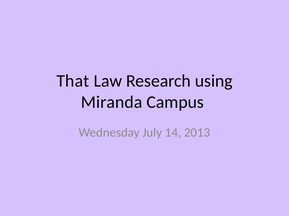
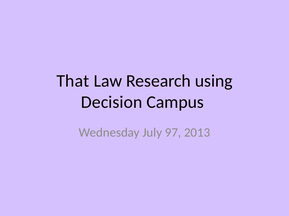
Miranda: Miranda -> Decision (112, 102)
14: 14 -> 97 (173, 133)
